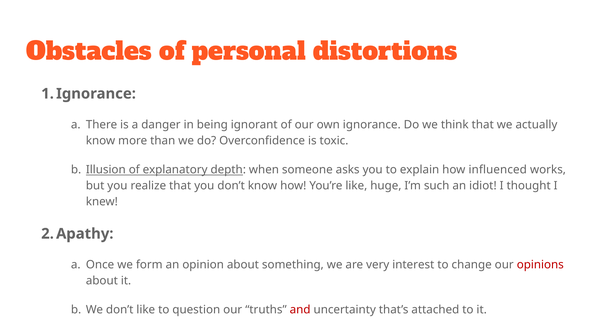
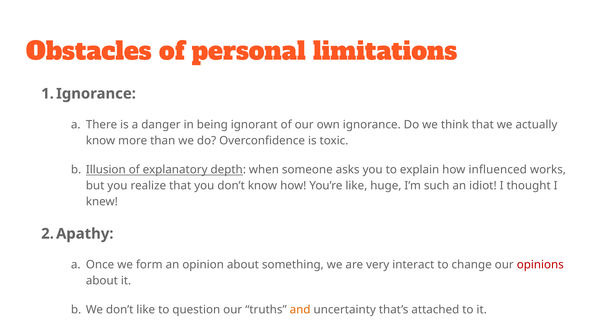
distortions: distortions -> limitations (385, 52)
interest: interest -> interact (413, 265)
and colour: red -> orange (300, 310)
